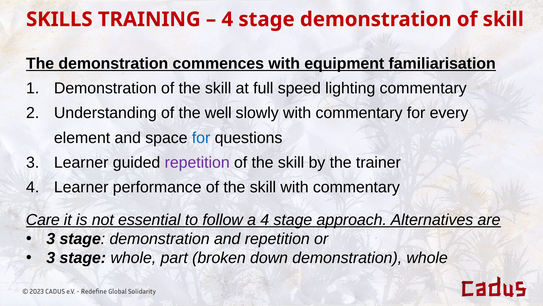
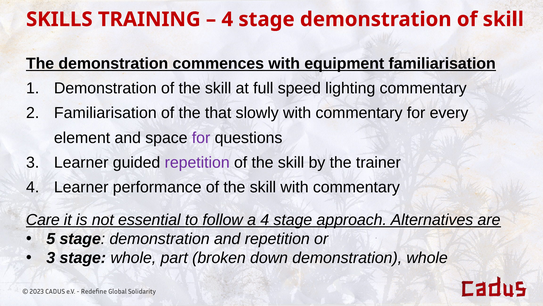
2 Understanding: Understanding -> Familiarisation (105, 113)
well: well -> that (218, 113)
for colour: blue -> purple (201, 138)
3: 3 -> 5 (51, 239)
